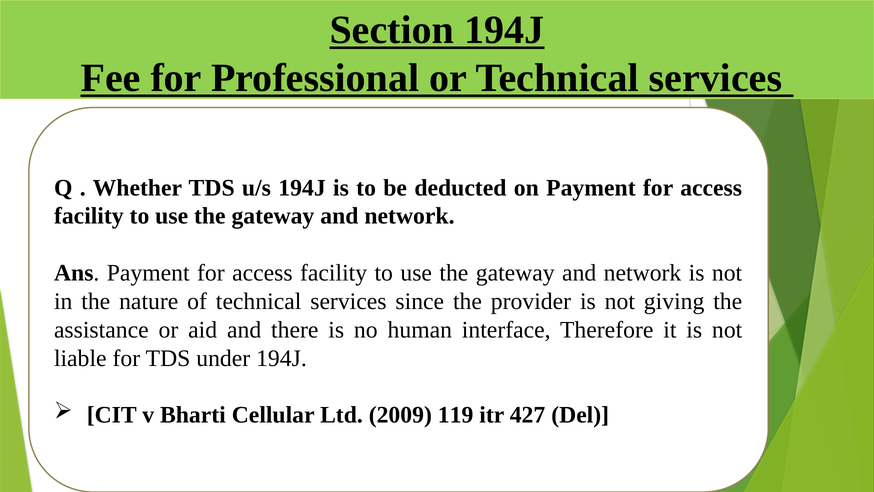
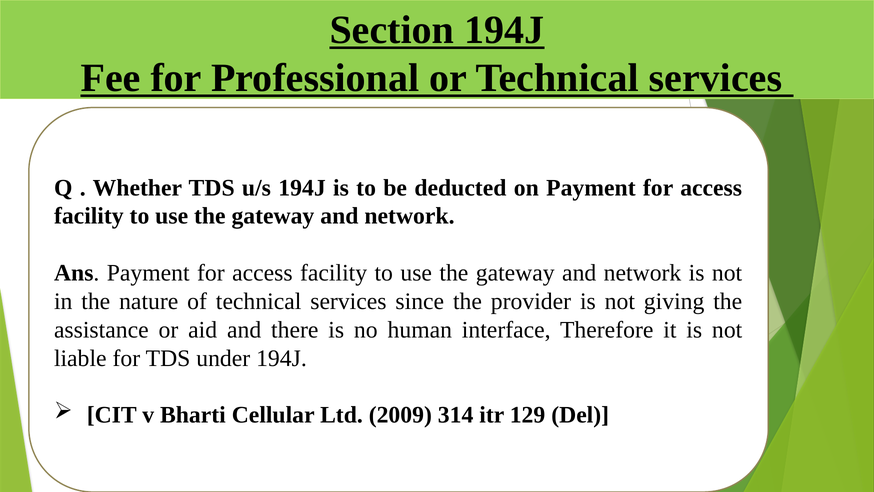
119: 119 -> 314 (456, 415)
427: 427 -> 129 (528, 415)
